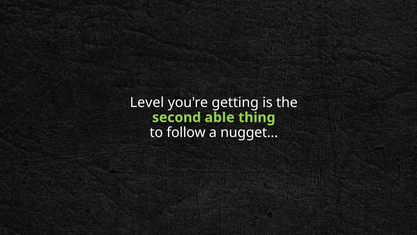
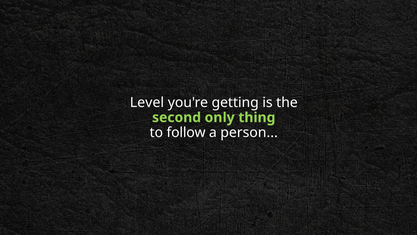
able: able -> only (220, 117)
nugget: nugget -> person (249, 132)
